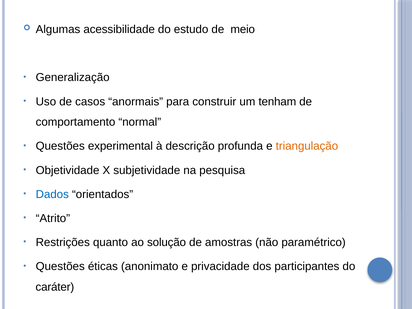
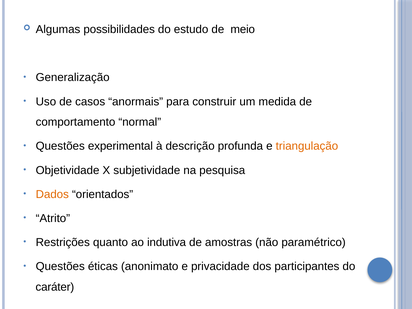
acessibilidade: acessibilidade -> possibilidades (119, 29)
tenham: tenham -> medida (277, 102)
Dados colour: blue -> orange (52, 194)
solução: solução -> indutiva (167, 242)
